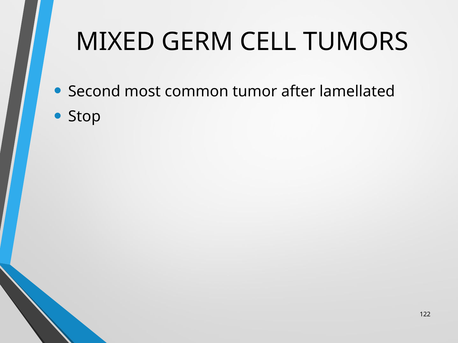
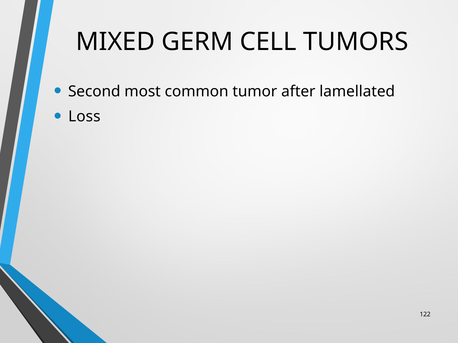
Stop: Stop -> Loss (84, 117)
